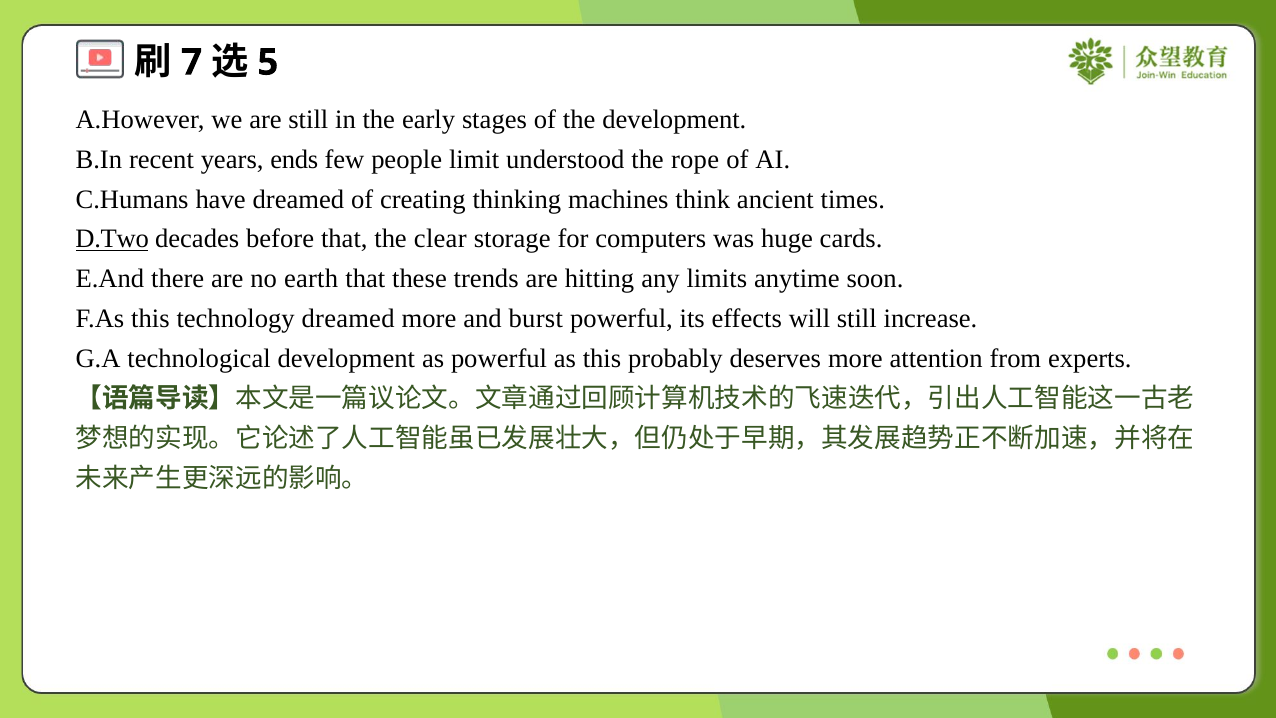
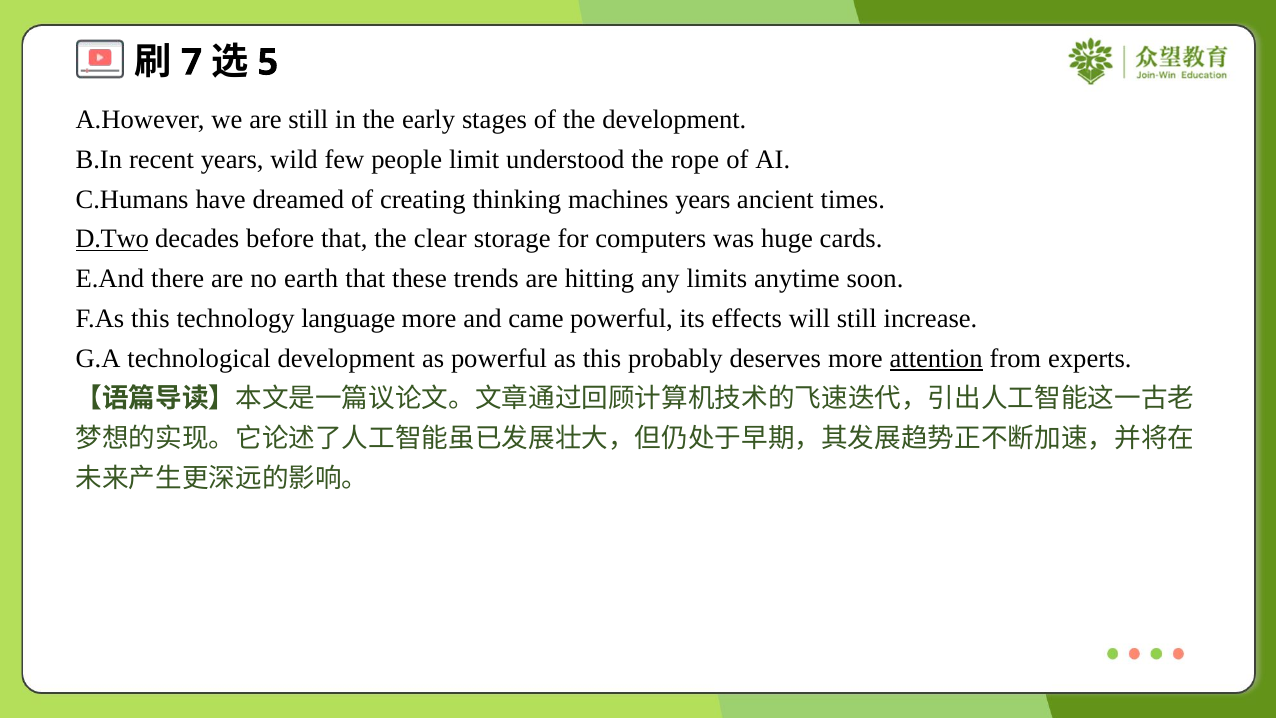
ends: ends -> wild (294, 159)
machines think: think -> years (703, 199)
technology dreamed: dreamed -> language (348, 319)
burst: burst -> came (536, 319)
attention underline: none -> present (936, 359)
